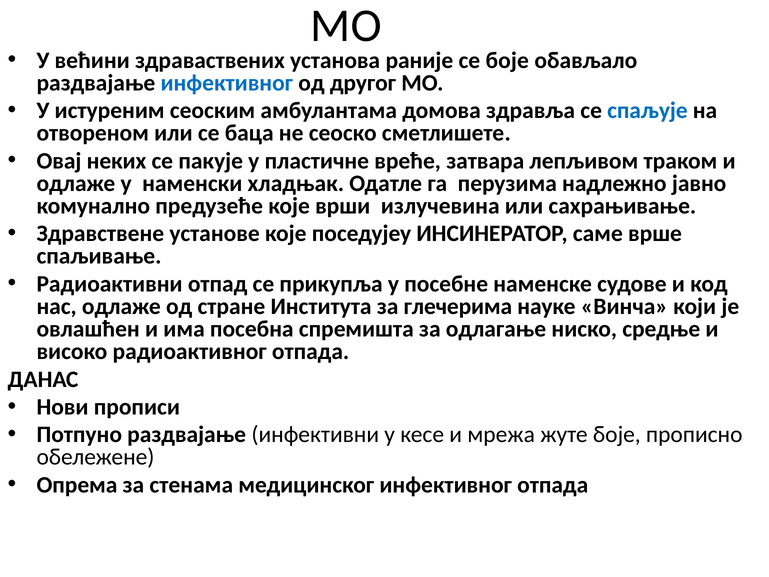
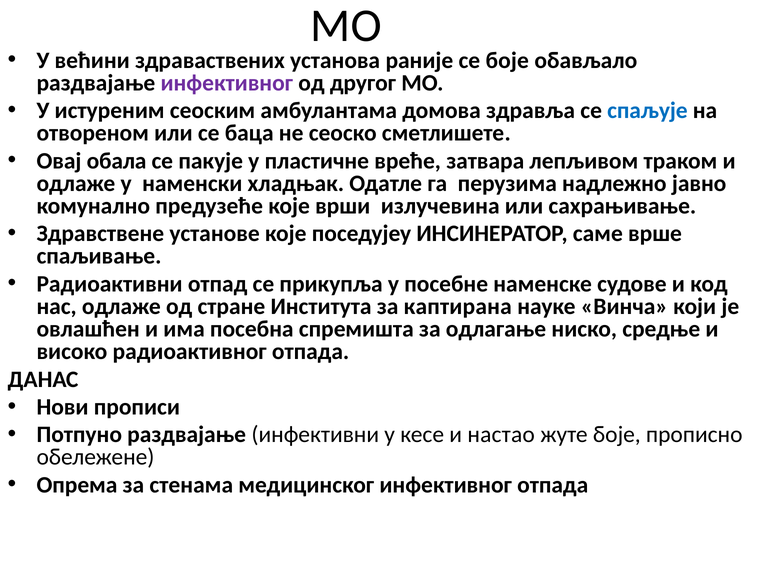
инфективног colour: blue -> purple (227, 83)
неких: неких -> обала (117, 161)
глечерима: глечерима -> каптирана (458, 306)
мрежа: мрежа -> настао (501, 434)
